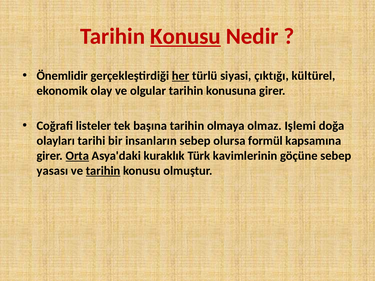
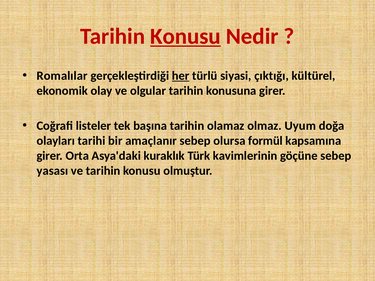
Önemlidir: Önemlidir -> Romalılar (62, 76)
olmaya: olmaya -> olamaz (226, 126)
Işlemi: Işlemi -> Uyum (300, 126)
insanların: insanların -> amaçlanır (151, 141)
Orta underline: present -> none (77, 156)
tarihin underline: present -> none (103, 171)
